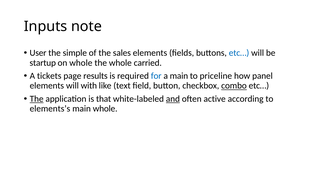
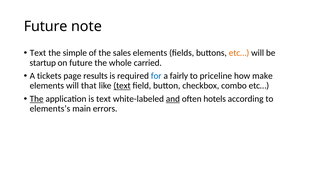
Inputs: Inputs -> Future (46, 26)
User: User -> Text (38, 53)
etc… colour: blue -> orange (239, 53)
on whole: whole -> future (81, 63)
a main: main -> fairly (179, 76)
panel: panel -> make (262, 76)
with: with -> that (89, 86)
text underline: none -> present (122, 86)
combo underline: present -> none (234, 86)
is that: that -> text (104, 99)
active: active -> hotels (215, 99)
main whole: whole -> errors (105, 109)
